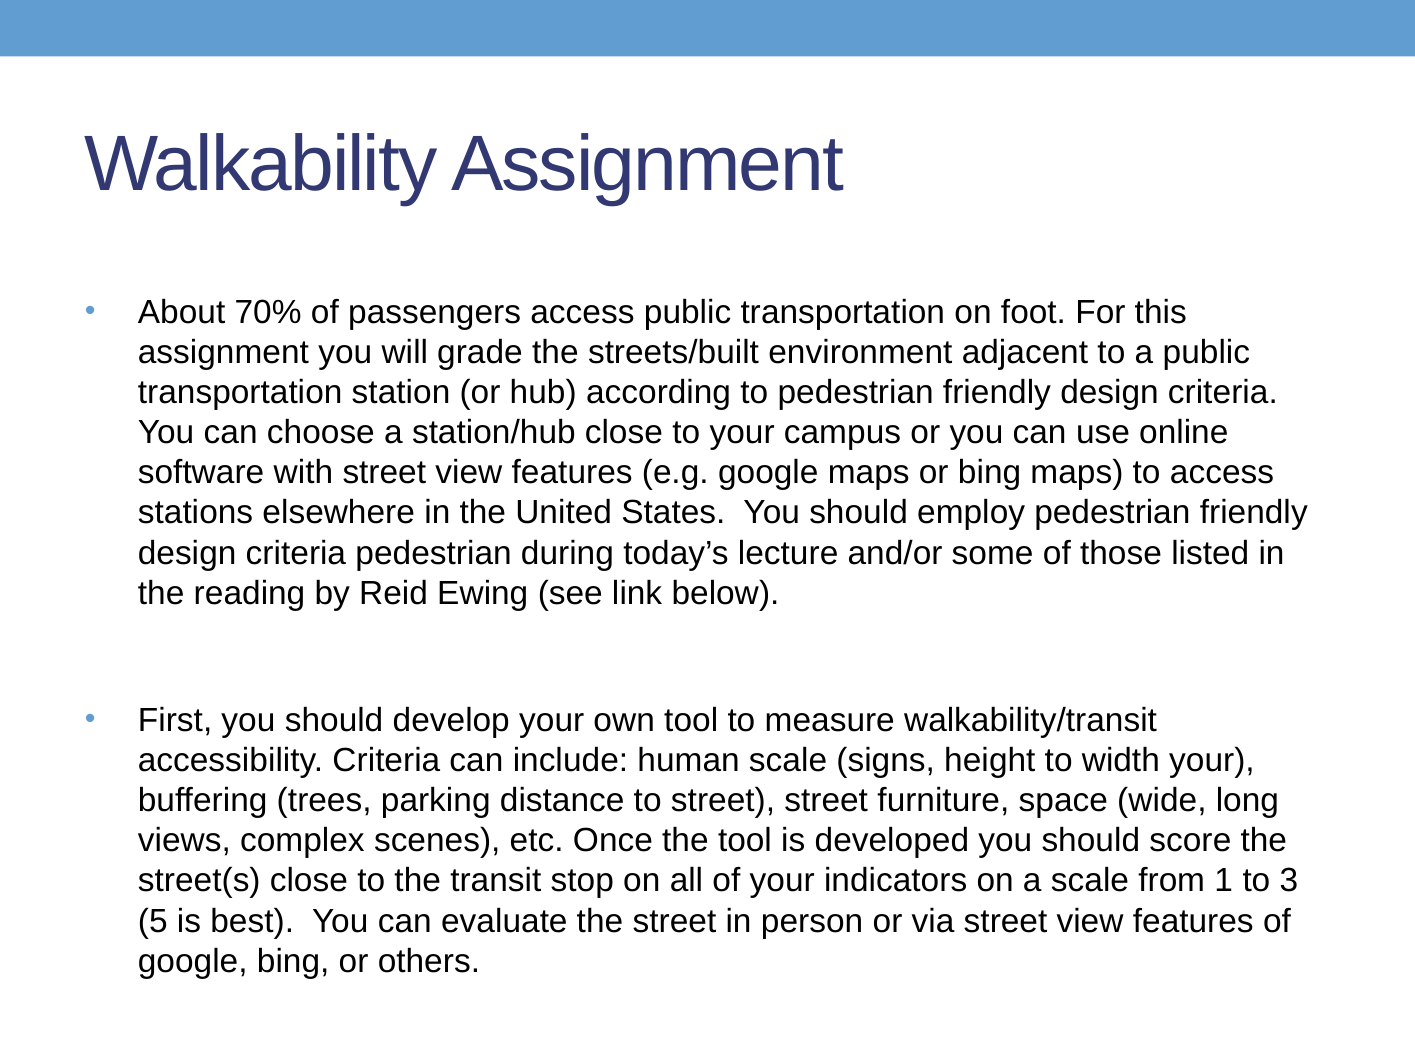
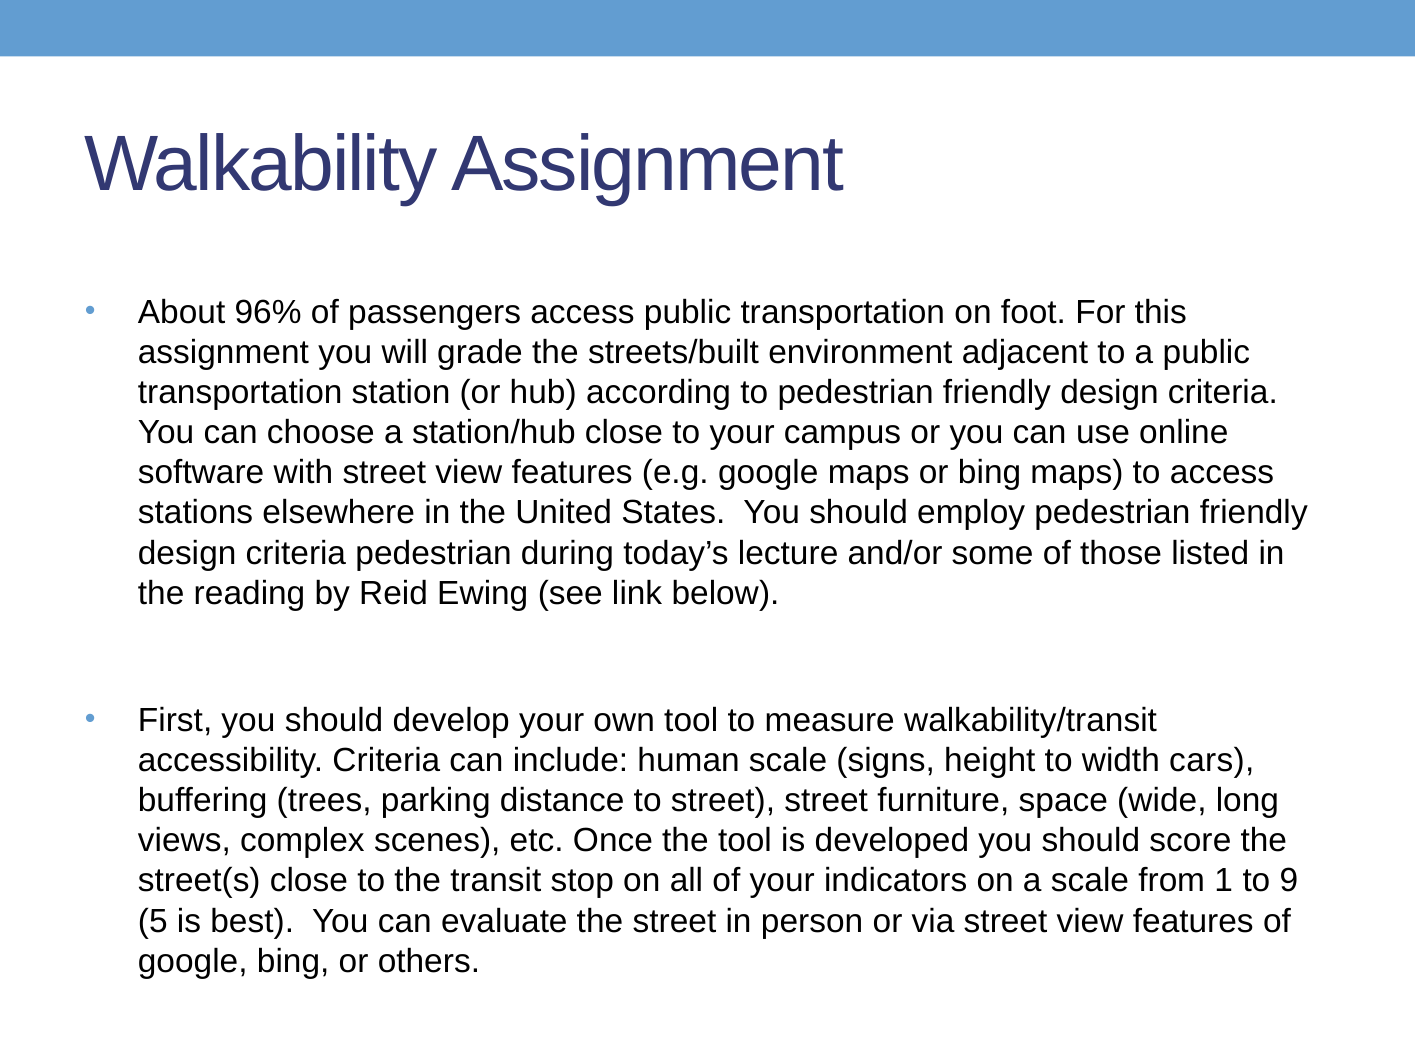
70%: 70% -> 96% (268, 312)
width your: your -> cars (1212, 761)
3: 3 -> 9 (1289, 881)
